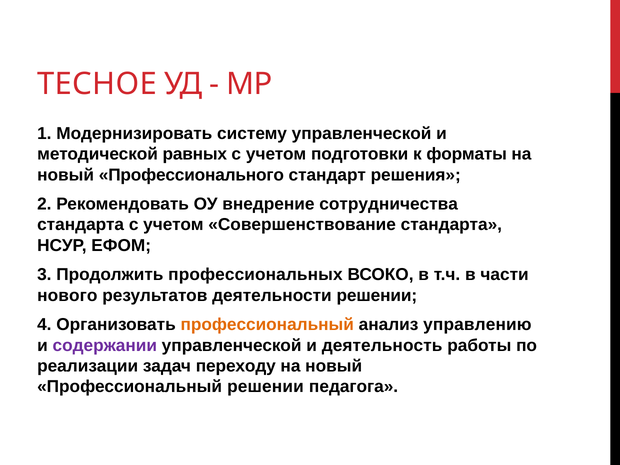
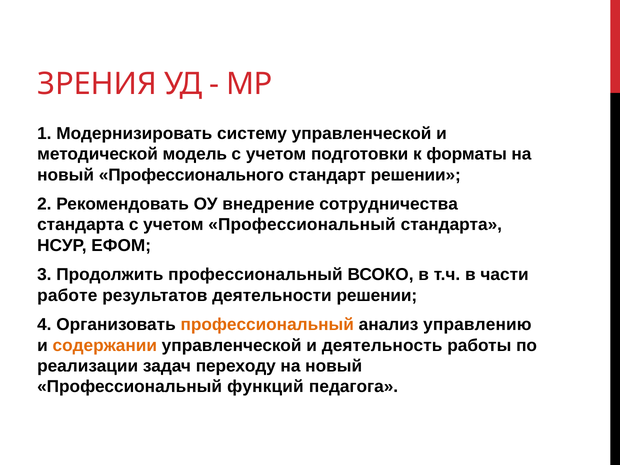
ТЕСНОЕ: ТЕСНОЕ -> ЗРЕНИЯ (97, 84)
равных: равных -> модель (195, 154)
стандарт решения: решения -> решении (416, 175)
учетом Совершенствование: Совершенствование -> Профессиональный (302, 225)
Продолжить профессиональных: профессиональных -> профессиональный (255, 275)
нового: нового -> работе (67, 295)
содержании colour: purple -> orange (105, 345)
Профессиональный решении: решении -> функций (265, 387)
